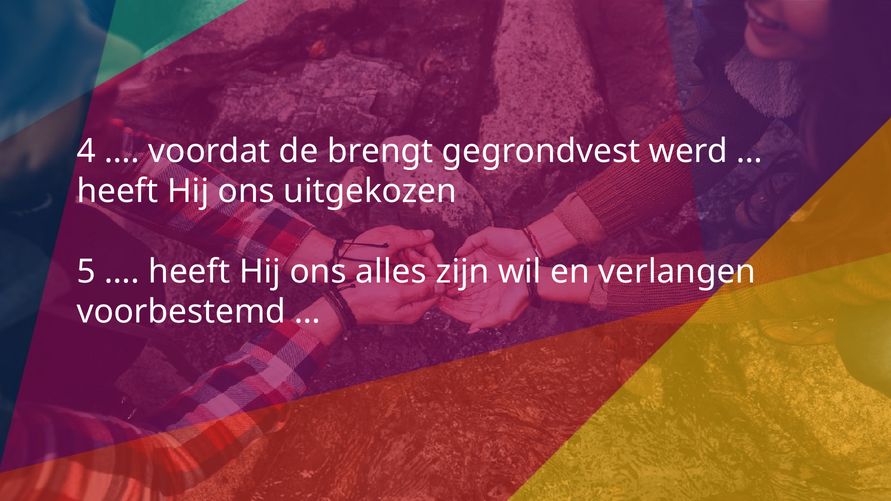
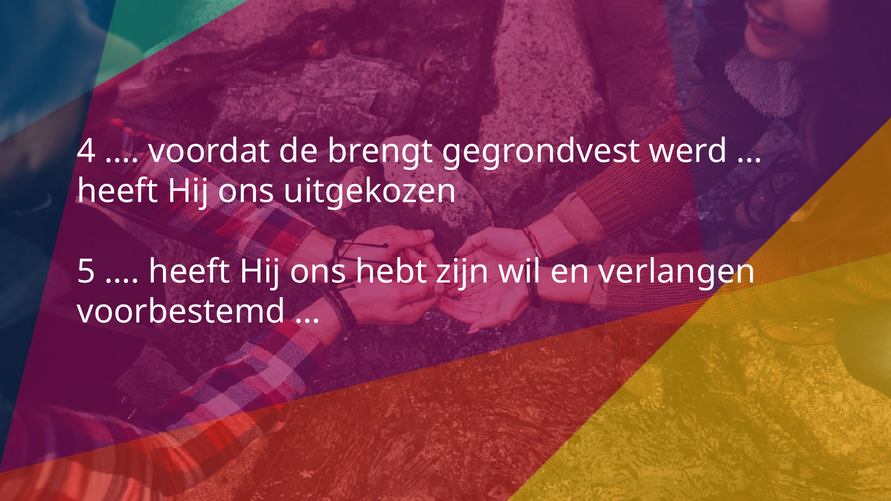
alles: alles -> hebt (391, 272)
